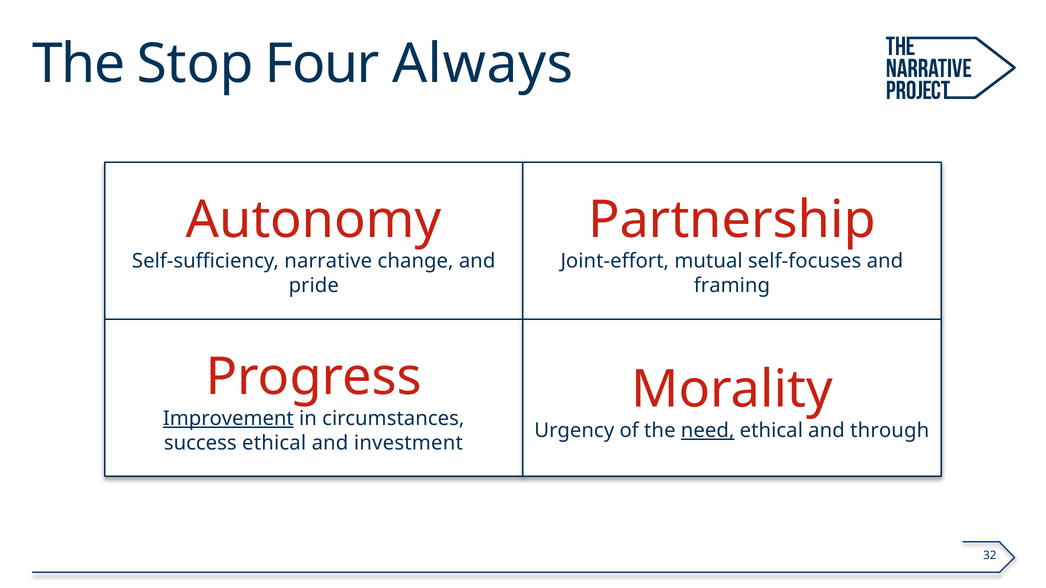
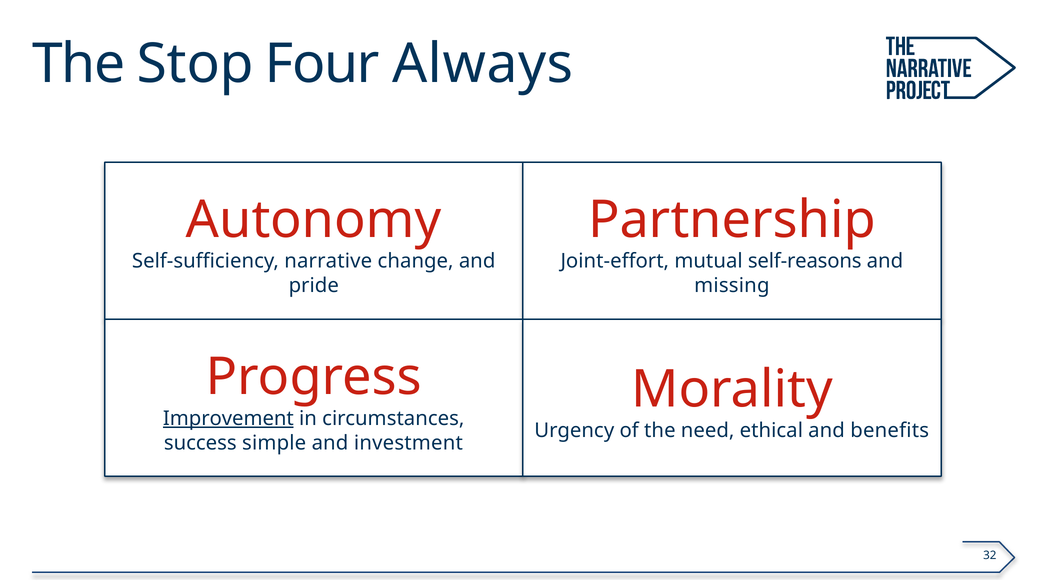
self-focuses: self-focuses -> self-reasons (805, 261)
framing: framing -> missing (732, 286)
need underline: present -> none (708, 431)
through: through -> benefits (890, 431)
success ethical: ethical -> simple (274, 443)
